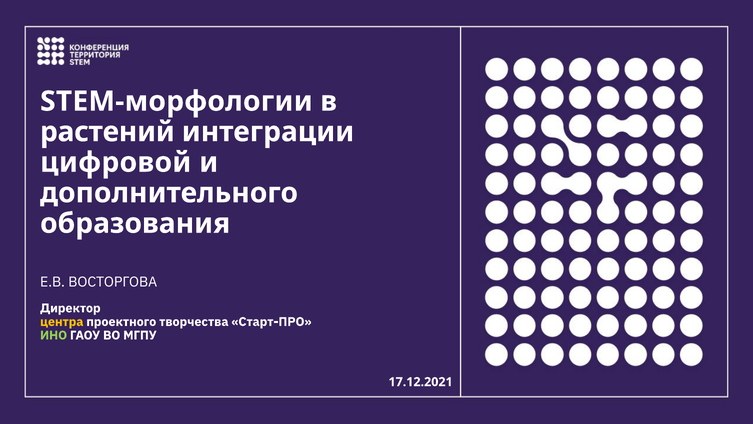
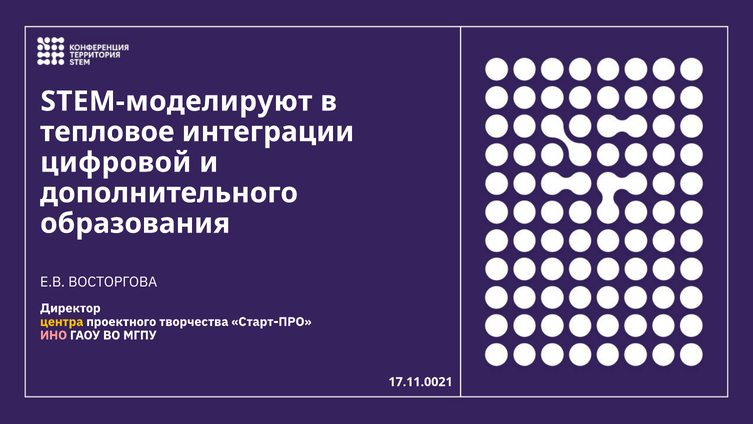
STEM-морфологии: STEM-морфологии -> STEM-моделируют (176, 101)
растений: растений -> тепловое (107, 132)
ИНО colour: light green -> pink (54, 335)
17.12.2021: 17.12.2021 -> 17.11.0021 (421, 382)
